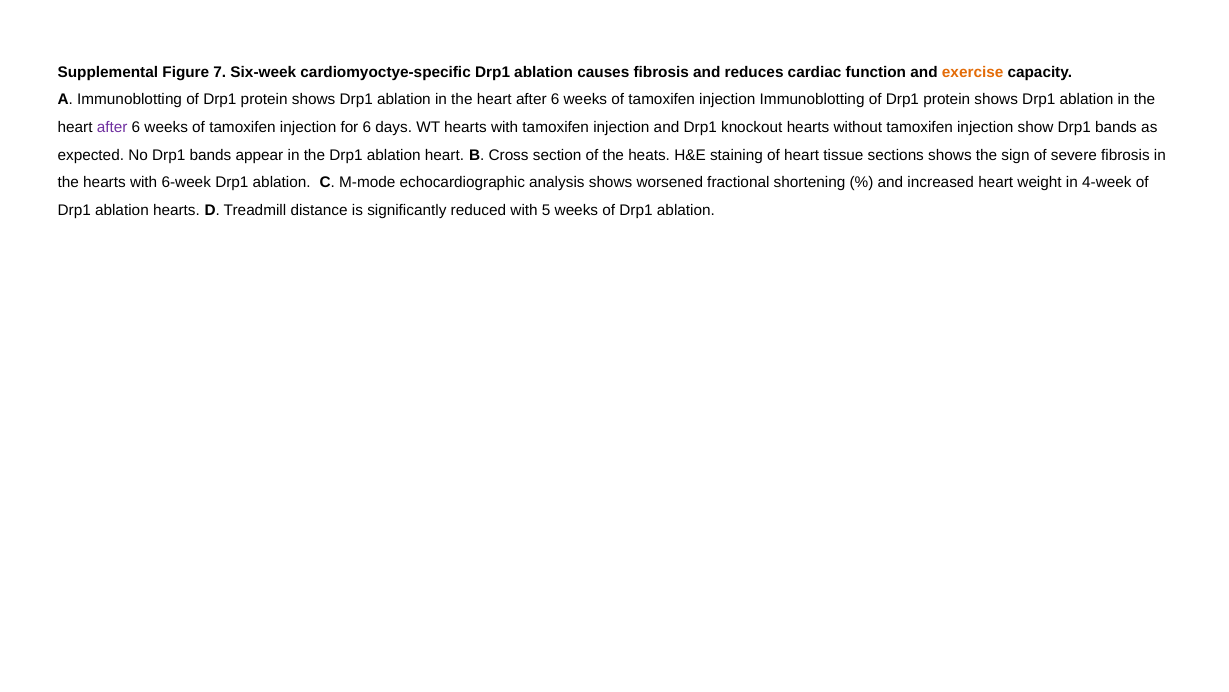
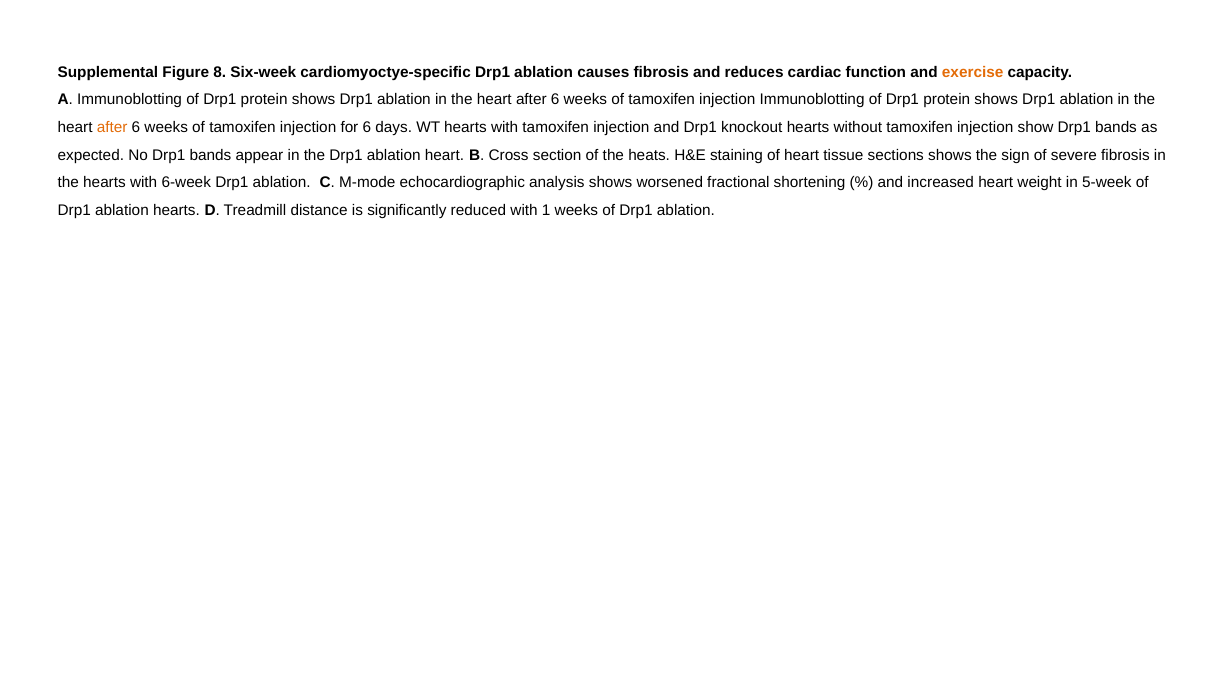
7: 7 -> 8 (220, 72)
after colour: purple -> orange (112, 127)
4-week: 4-week -> 5-week (1107, 183)
5: 5 -> 1 (546, 210)
